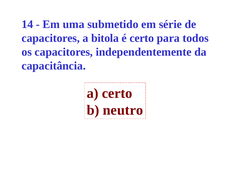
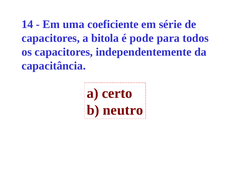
submetido: submetido -> coeficiente (113, 24)
é certo: certo -> pode (142, 38)
